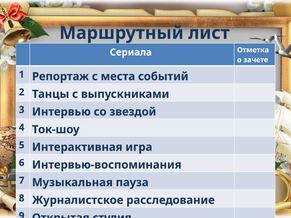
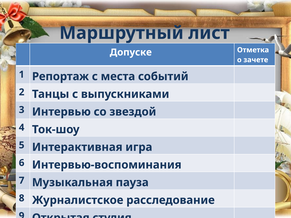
Сериала: Сериала -> Допуске (131, 52)
